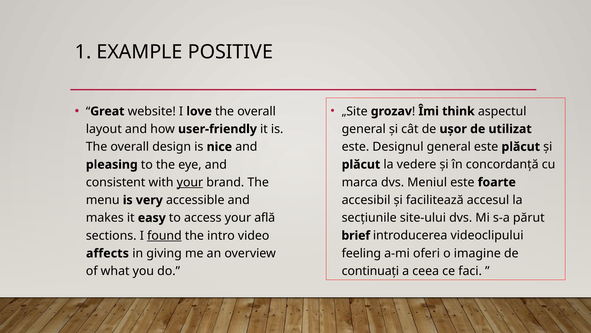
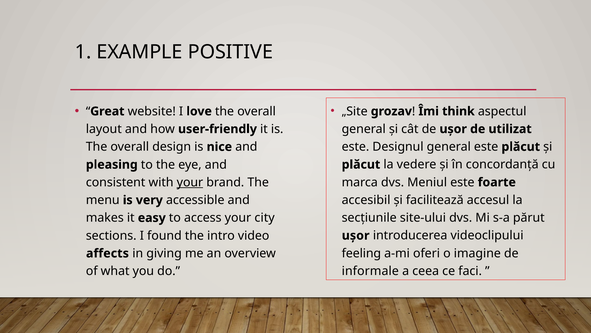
află: află -> city (265, 218)
found underline: present -> none (164, 235)
brief: brief -> ușor (356, 235)
continuați: continuați -> informale (370, 271)
